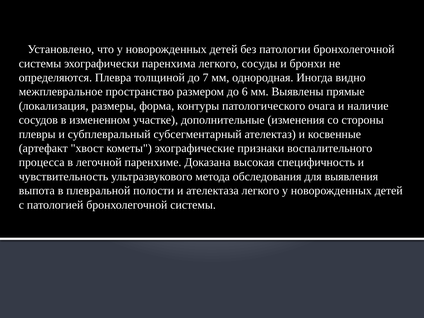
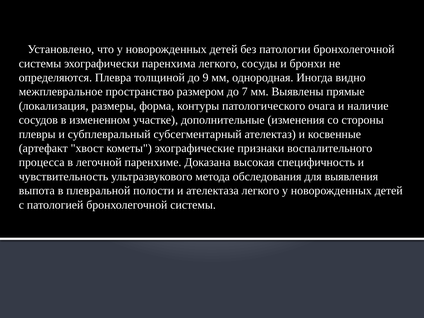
7: 7 -> 9 (206, 78)
6: 6 -> 7 (245, 92)
